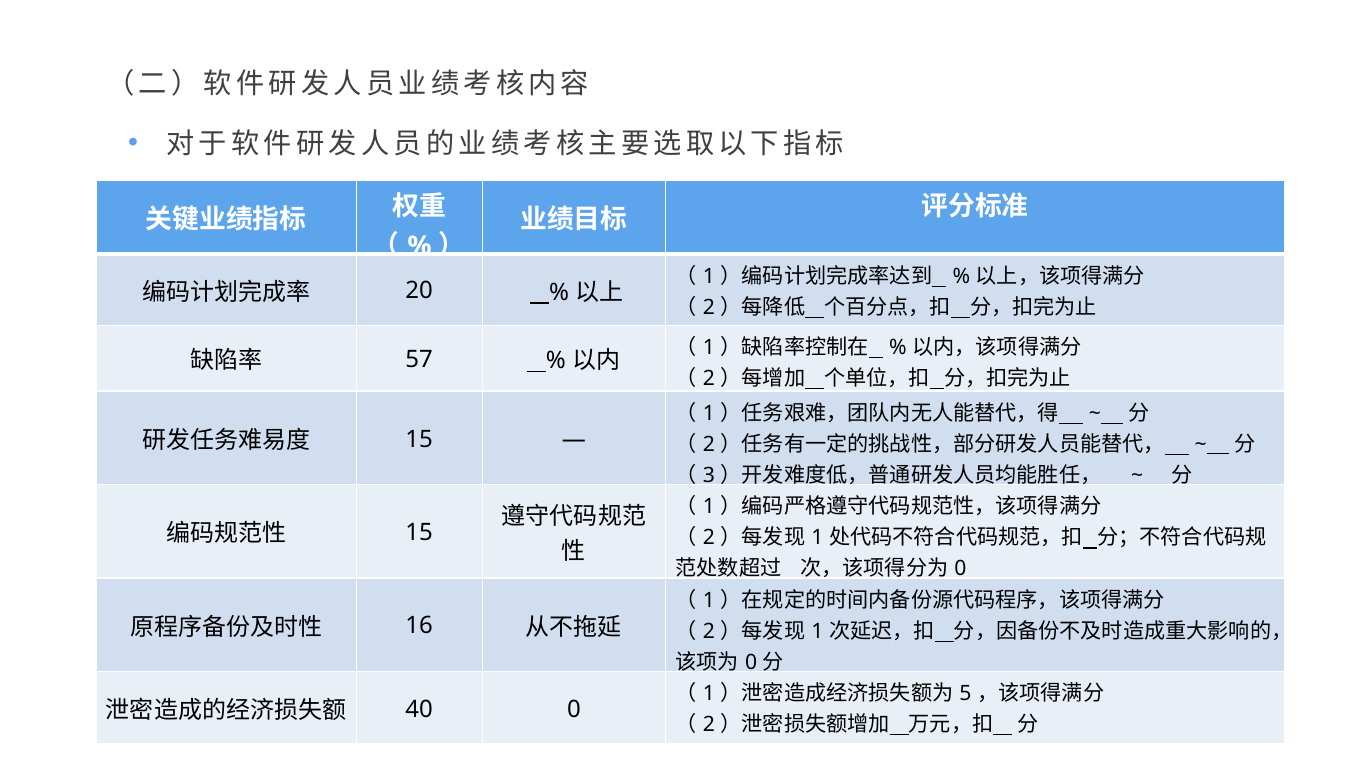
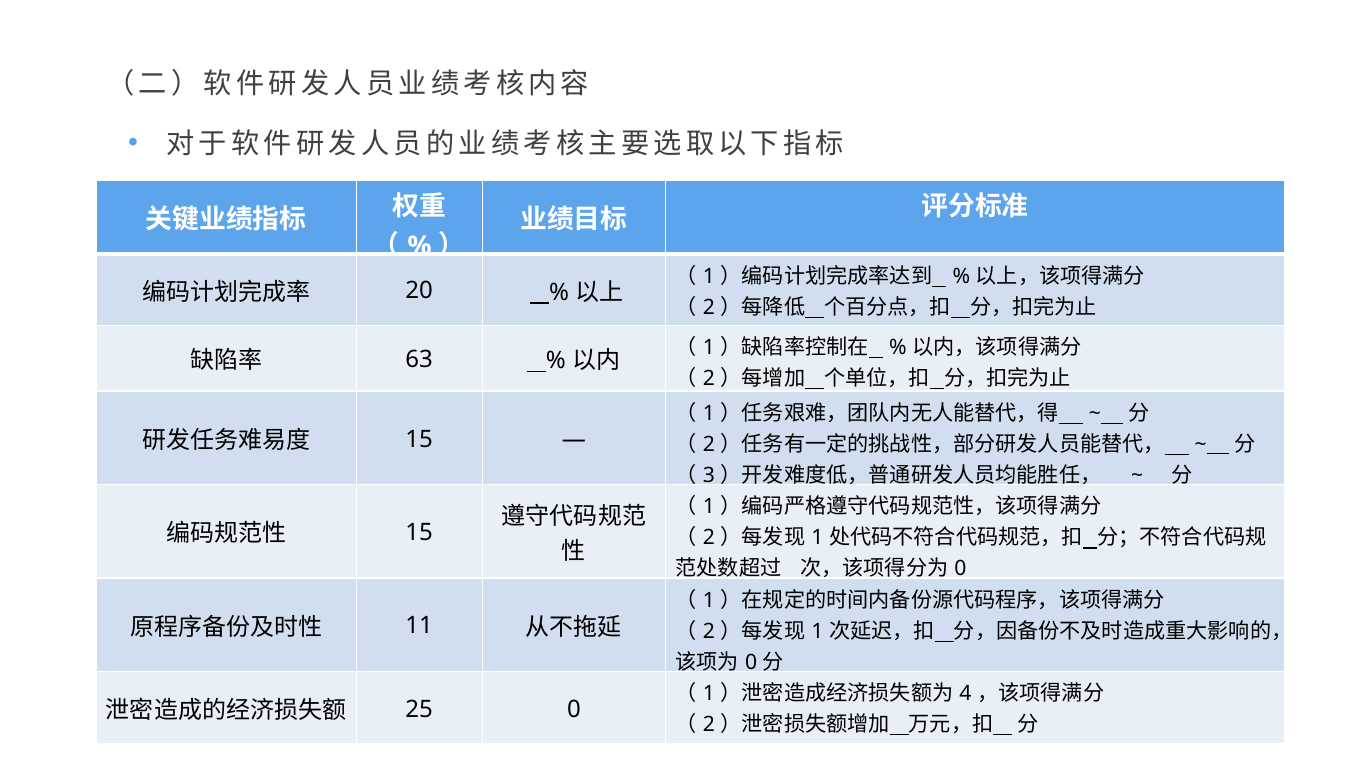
57: 57 -> 63 (419, 359)
16: 16 -> 11 (419, 626)
5: 5 -> 4 (965, 694)
40: 40 -> 25 (419, 709)
